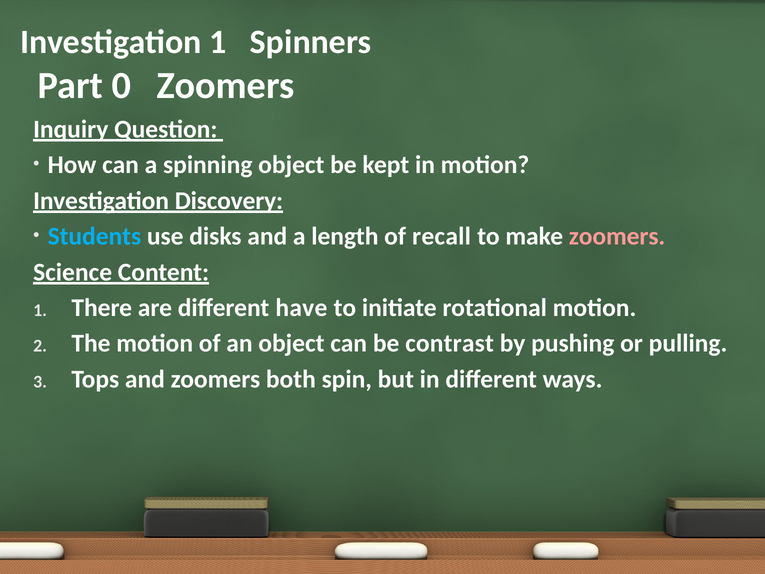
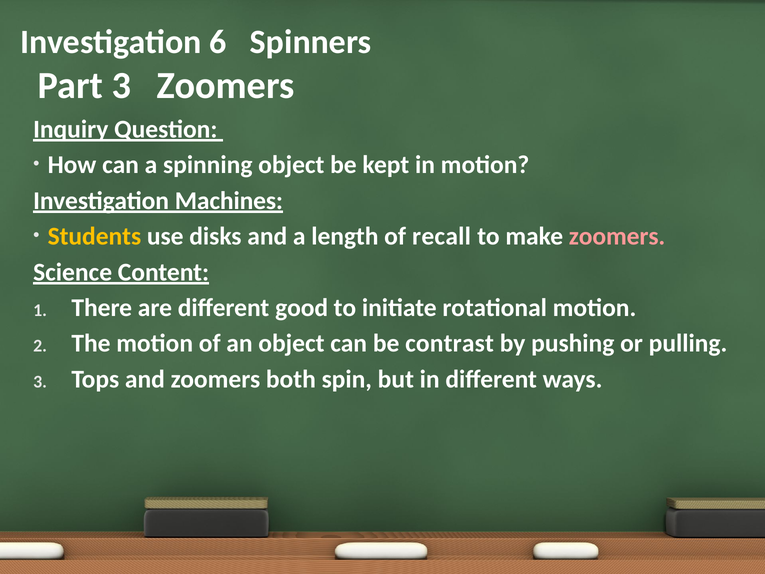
Investigation 1: 1 -> 6 (218, 42)
Part 0: 0 -> 3 (121, 85)
Discovery: Discovery -> Machines (229, 201)
Students colour: light blue -> yellow (94, 236)
have: have -> good (302, 308)
